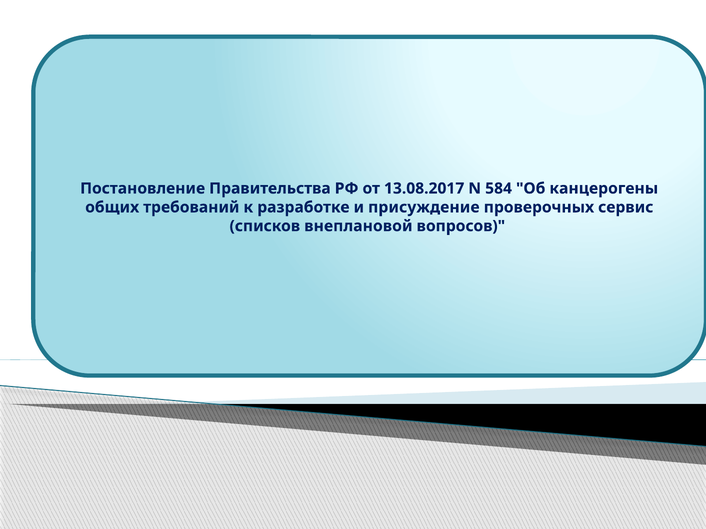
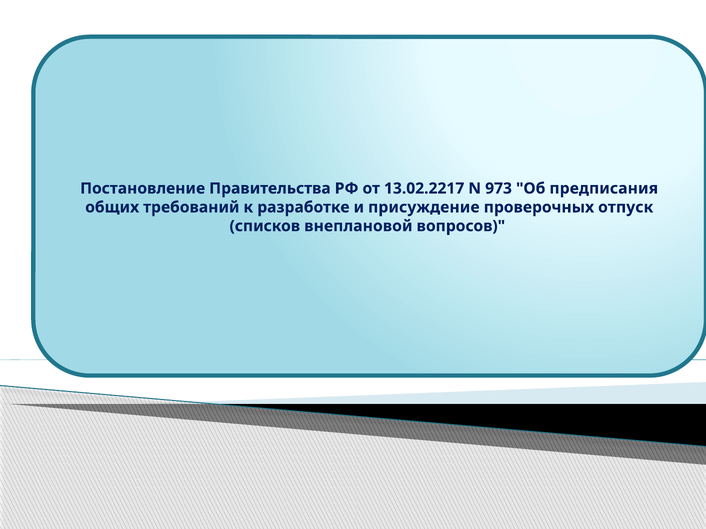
13.08.2017: 13.08.2017 -> 13.02.2217 (424, 189)
584: 584 -> 973 (499, 189)
канцерогены: канцерогены -> предписания (604, 189)
сервис: сервис -> отпуск (626, 207)
